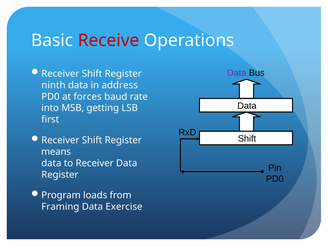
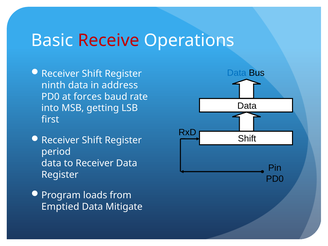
Data colour: purple -> blue (237, 73)
means: means -> period (56, 152)
Framing: Framing -> Emptied (60, 207)
Exercise: Exercise -> Mitigate (124, 207)
